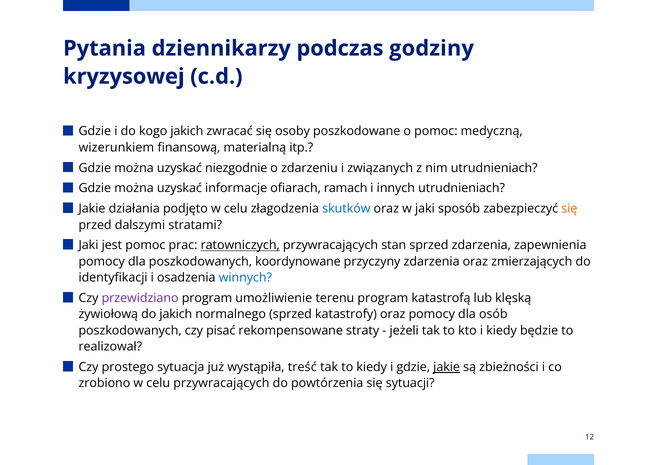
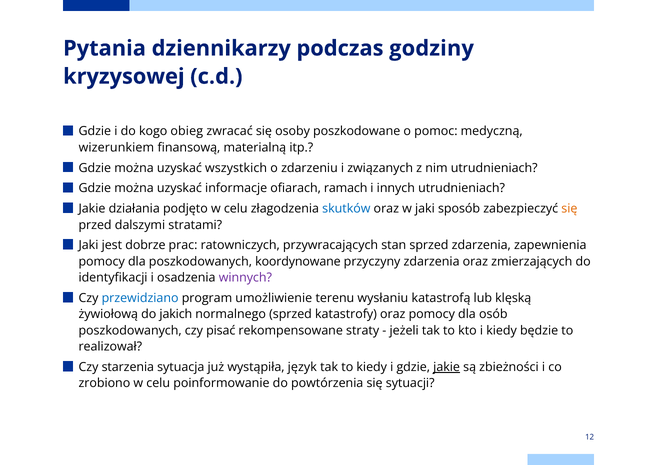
kogo jakich: jakich -> obieg (187, 131)
niezgodnie: niezgodnie -> wszystkich (236, 168)
jest pomoc: pomoc -> dobrze (145, 245)
ratowniczych underline: present -> none (240, 245)
winnych colour: blue -> purple (245, 277)
przewidziano colour: purple -> blue (140, 298)
terenu program: program -> wysłaniu (383, 298)
prostego: prostego -> starzenia (128, 367)
treść: treść -> język (302, 367)
celu przywracających: przywracających -> poinformowanie (221, 383)
